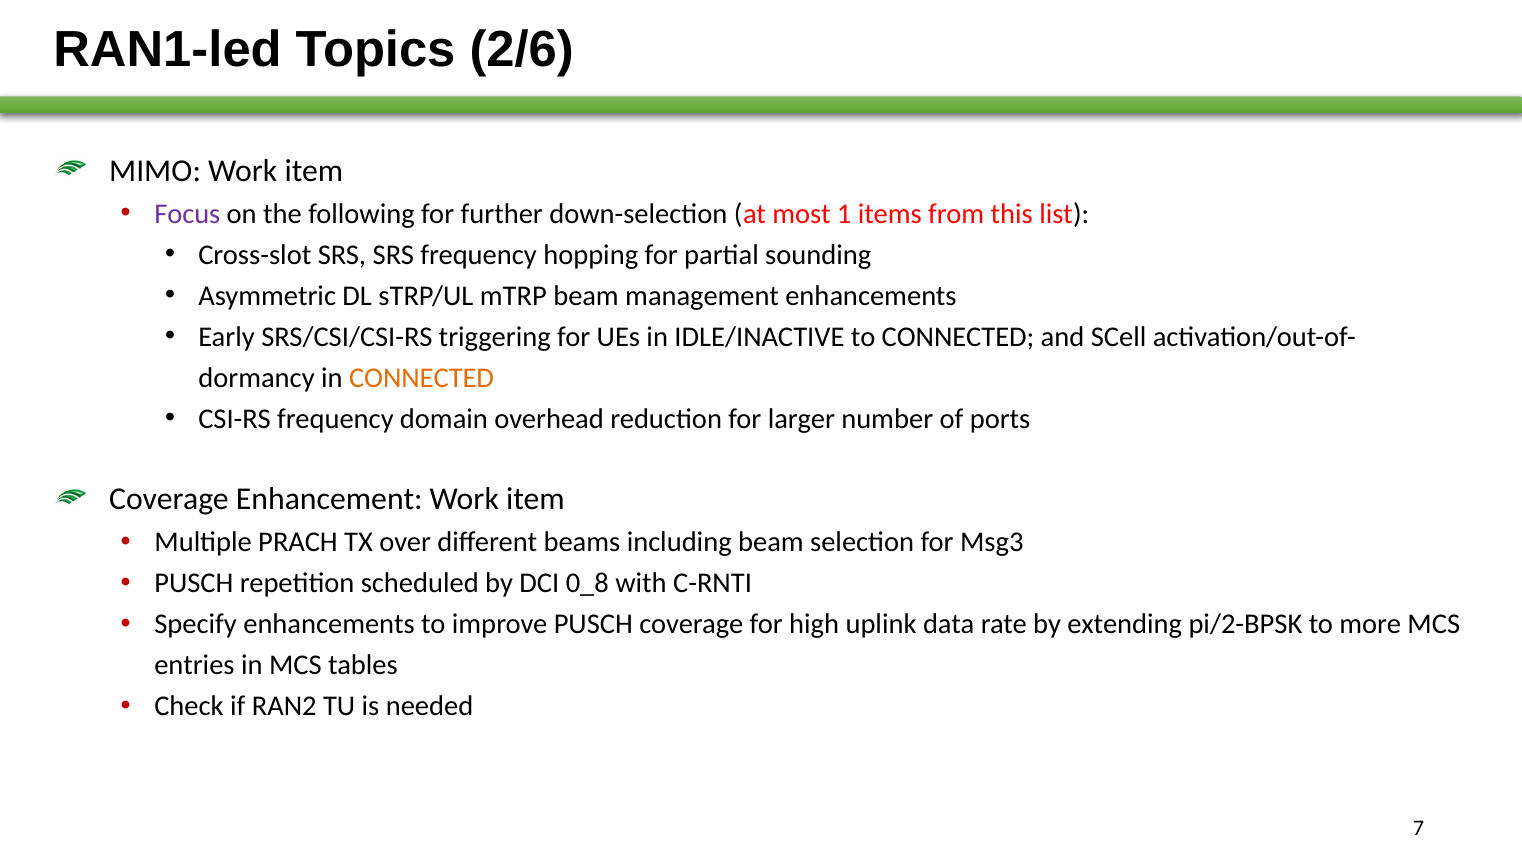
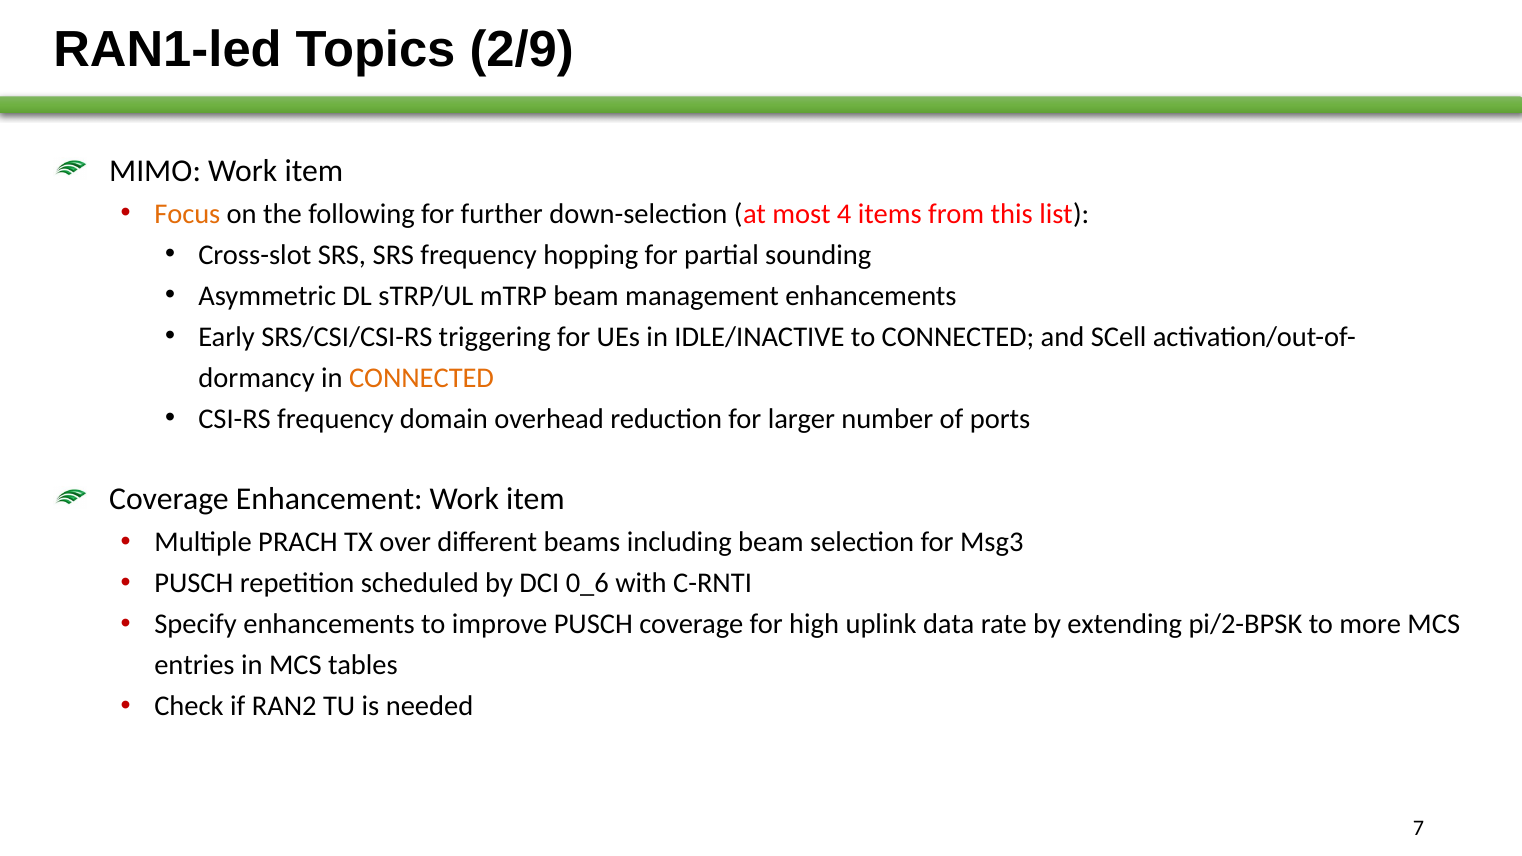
2/6: 2/6 -> 2/9 (522, 50)
Focus colour: purple -> orange (187, 214)
1: 1 -> 4 (844, 214)
0_8: 0_8 -> 0_6 (587, 583)
